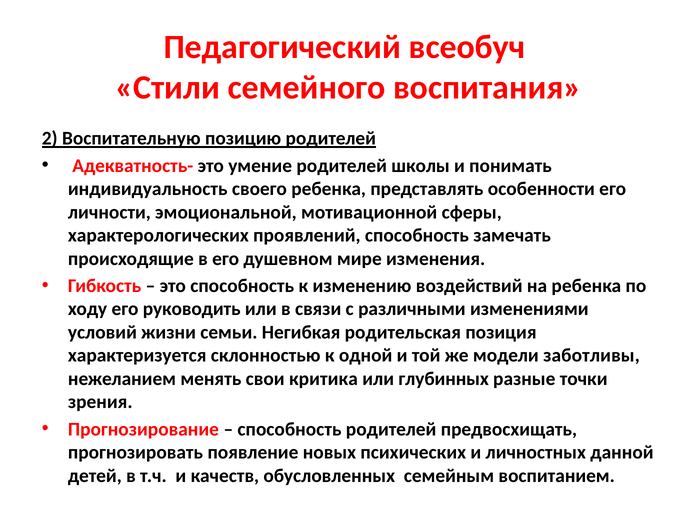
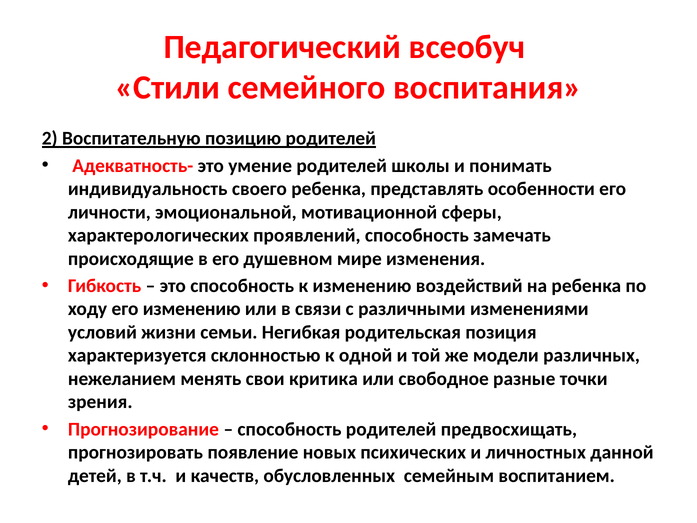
его руководить: руководить -> изменению (192, 309)
заботливы: заботливы -> различных (592, 355)
глубинных: глубинных -> свободное (444, 379)
